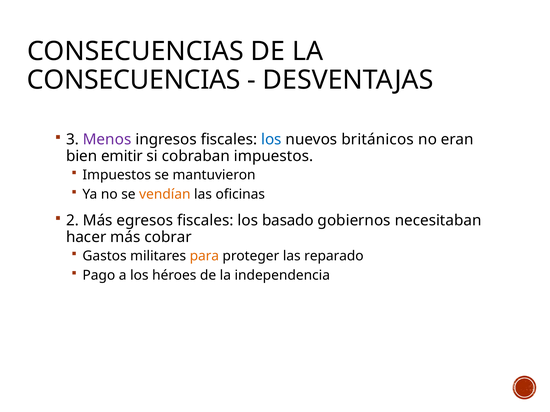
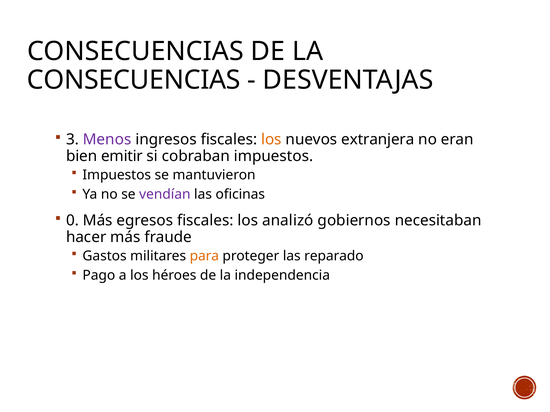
los colour: blue -> orange (271, 140)
británicos: británicos -> extranjera (378, 140)
vendían colour: orange -> purple (165, 194)
2: 2 -> 0 (72, 221)
basado: basado -> analizó (288, 221)
cobrar: cobrar -> fraude (168, 237)
